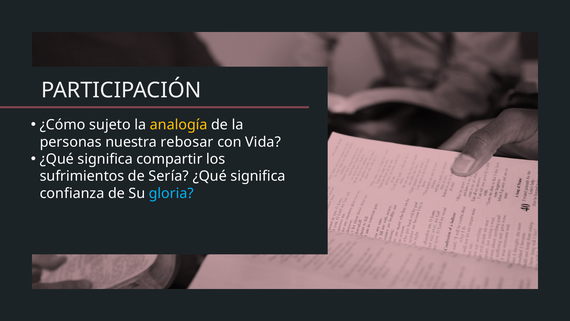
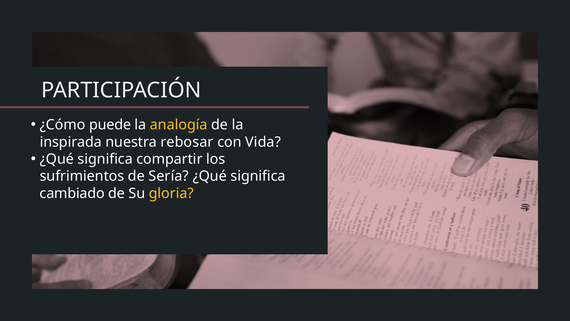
sujeto: sujeto -> puede (110, 125)
personas: personas -> inspirada (71, 142)
confianza: confianza -> cambiado (72, 193)
gloria colour: light blue -> yellow (171, 193)
